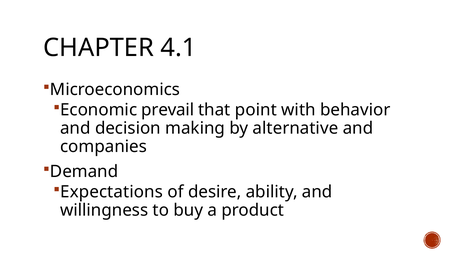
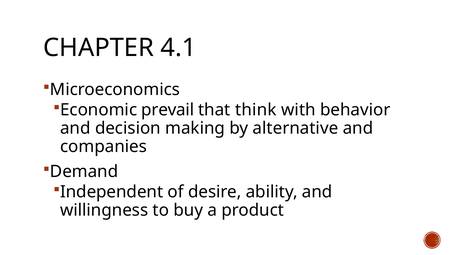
point: point -> think (256, 110)
Expectations: Expectations -> Independent (112, 192)
